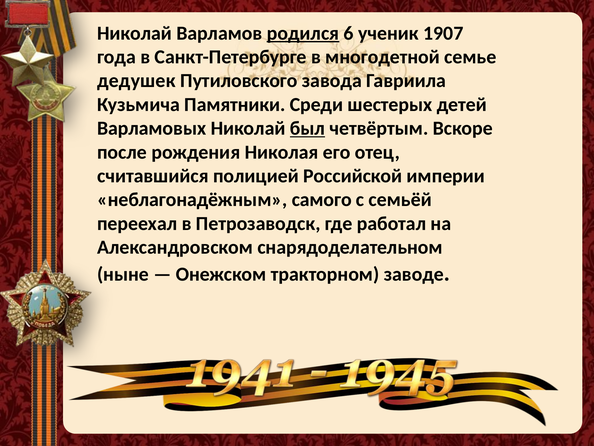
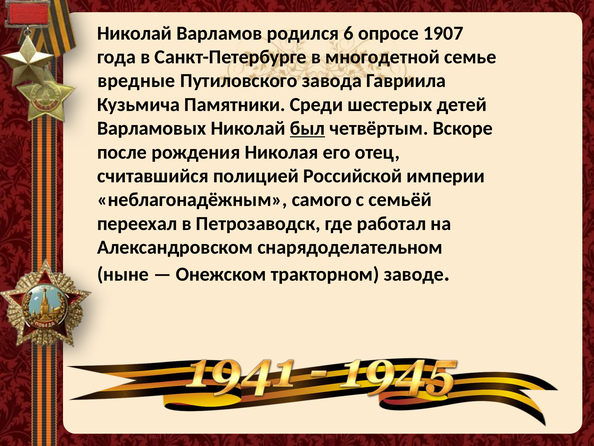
родился underline: present -> none (303, 33)
ученик: ученик -> опросе (388, 33)
дедушек: дедушек -> вредные (136, 81)
